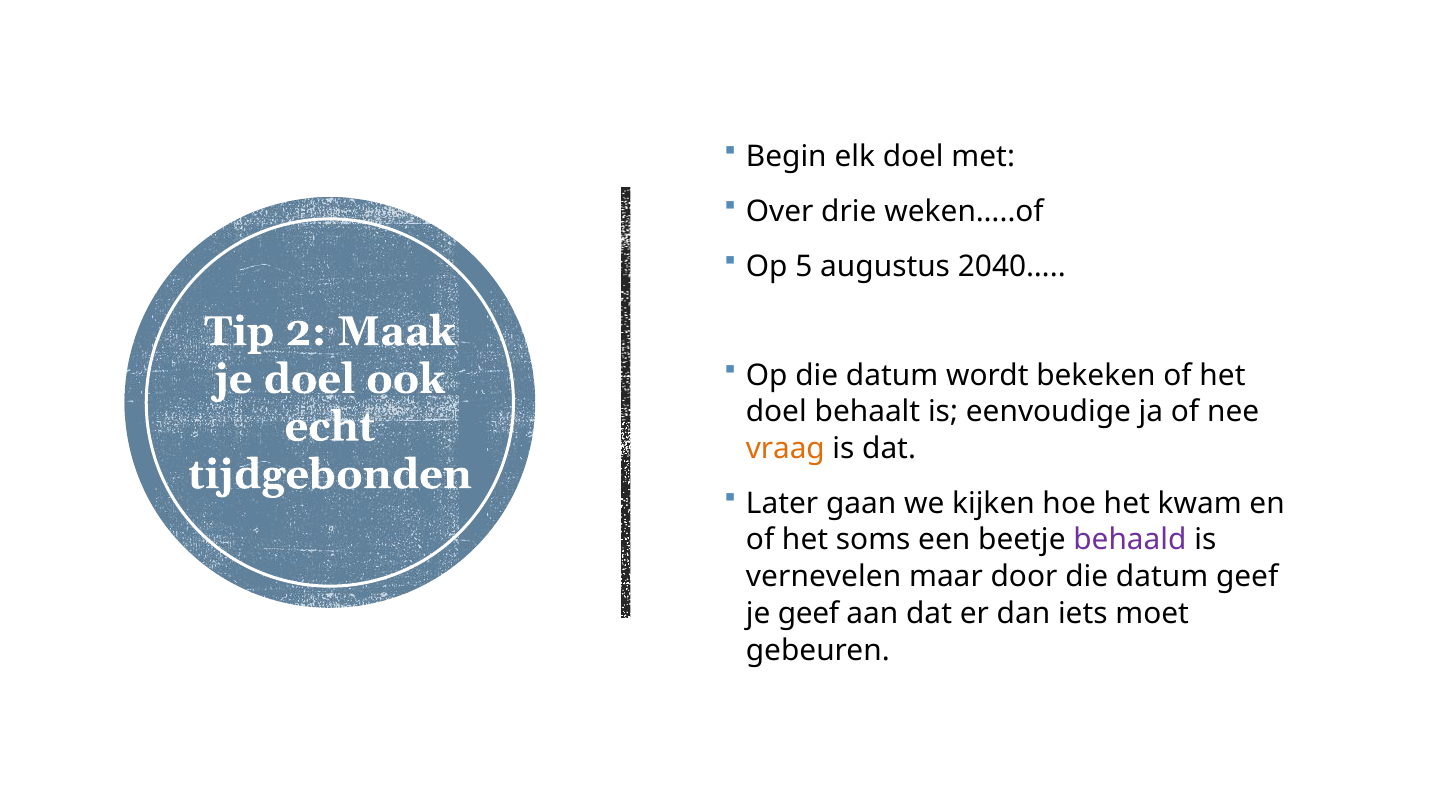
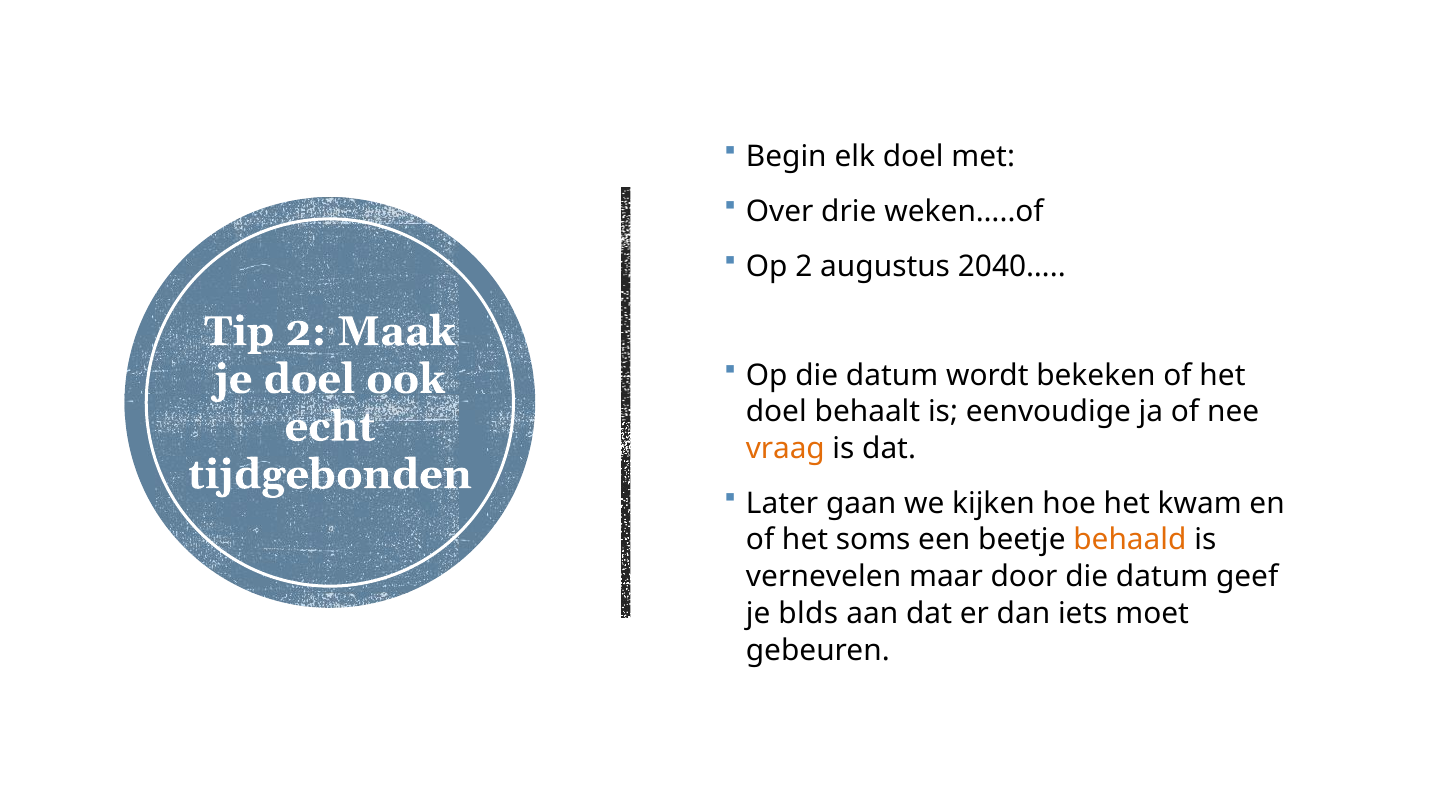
Op 5: 5 -> 2 (804, 266)
behaald colour: purple -> orange (1130, 540)
je geef: geef -> blds (808, 613)
